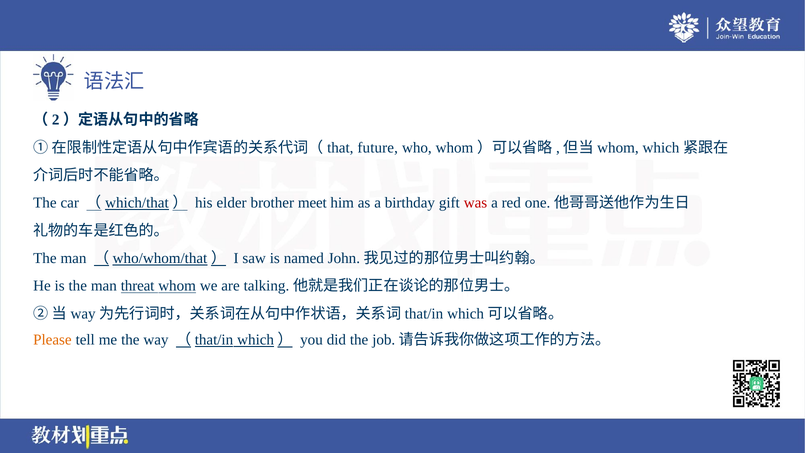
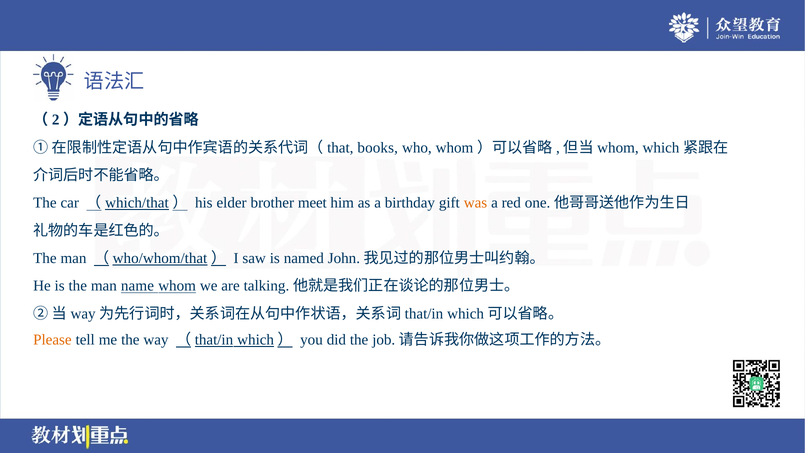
future: future -> books (378, 148)
was colour: red -> orange (475, 203)
threat: threat -> name (137, 286)
